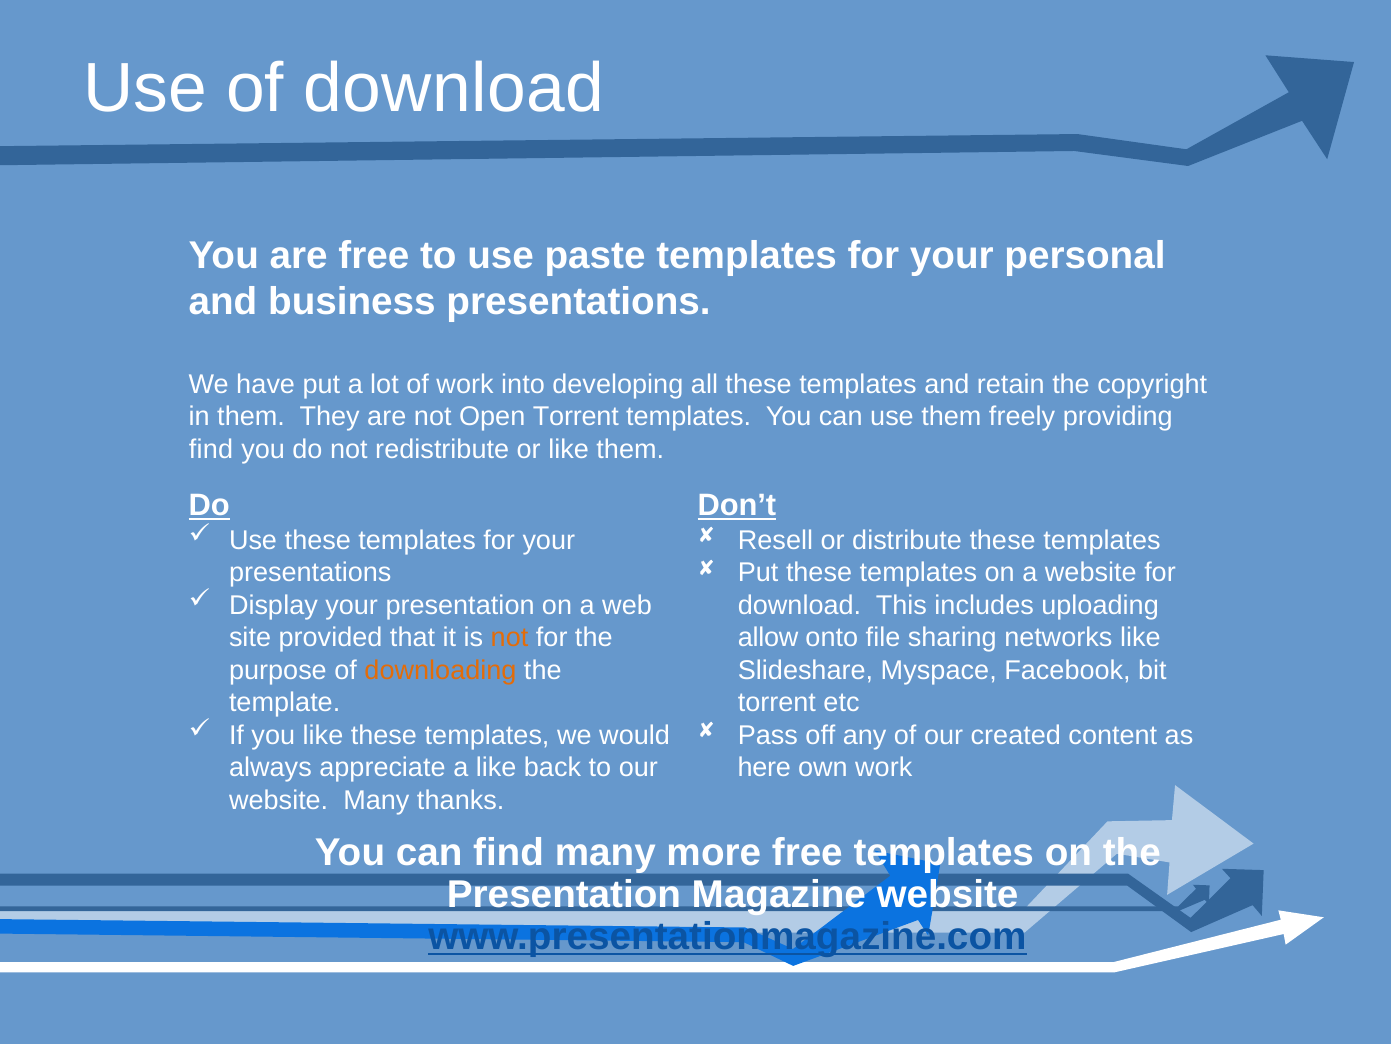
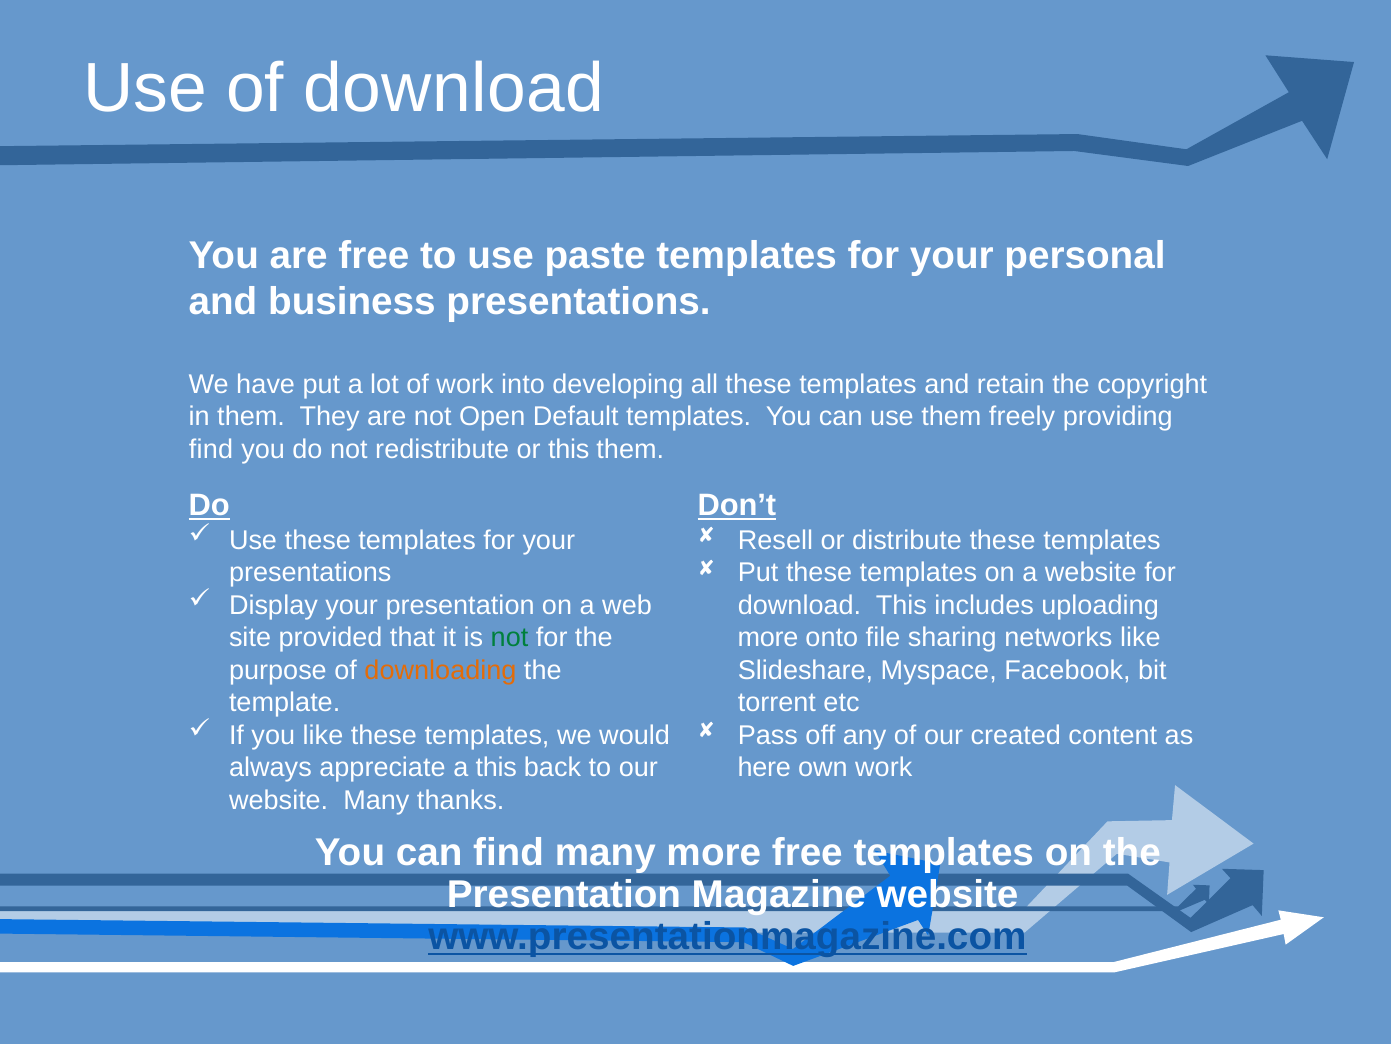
Open Torrent: Torrent -> Default (576, 417)
or like: like -> this (569, 449)
not colour: orange -> green (510, 637)
allow: allow -> more (768, 637)
a like: like -> this (496, 767)
